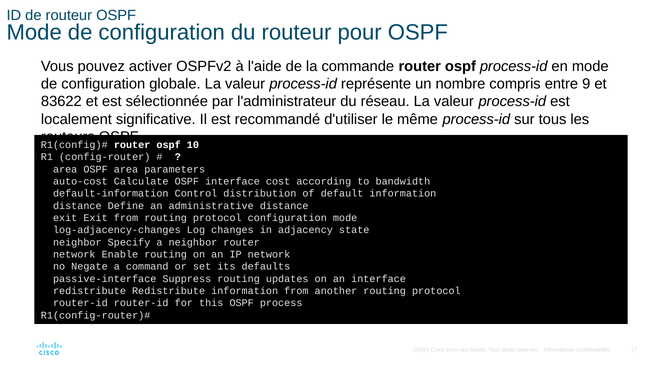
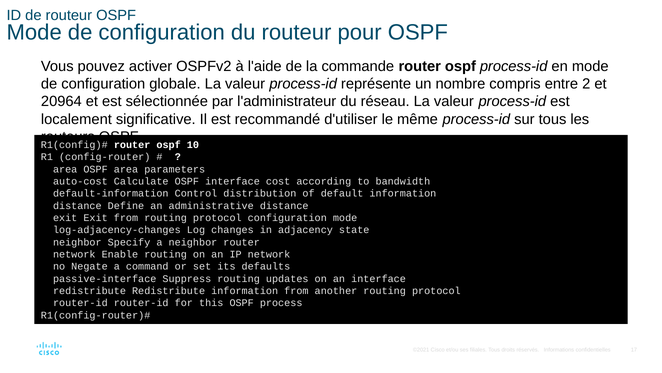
9: 9 -> 2 (586, 84)
83622: 83622 -> 20964 (61, 101)
